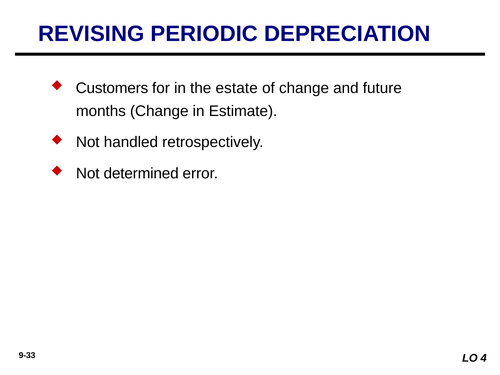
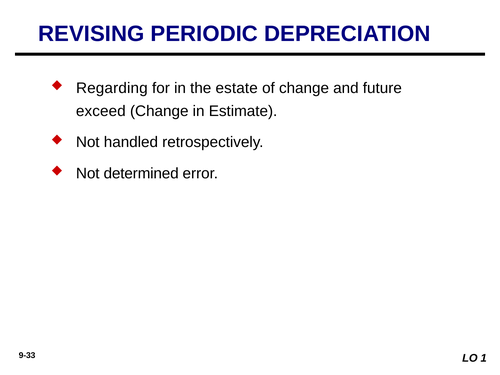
Customers: Customers -> Regarding (112, 88)
months: months -> exceed (101, 111)
4: 4 -> 1 (484, 358)
